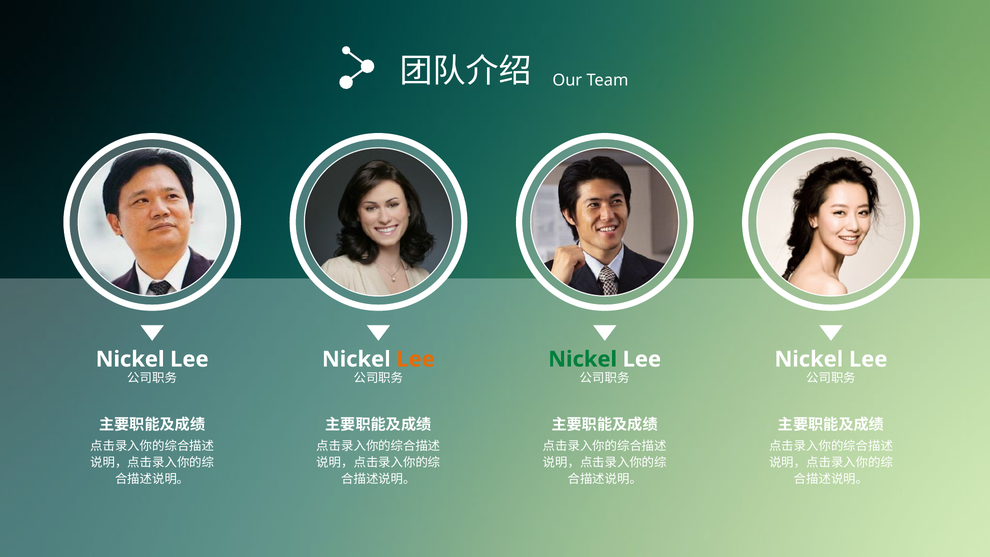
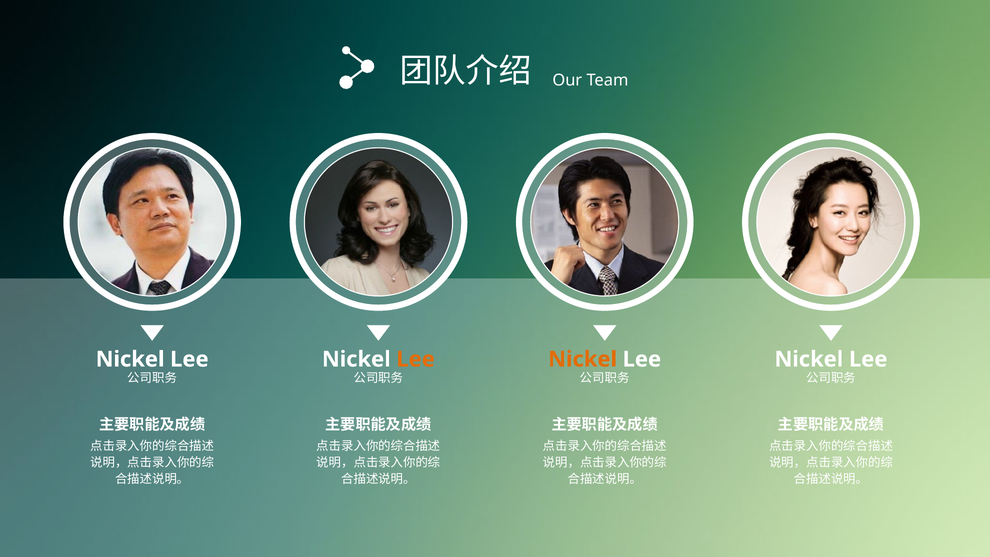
Nickel colour: green -> orange (583, 359)
